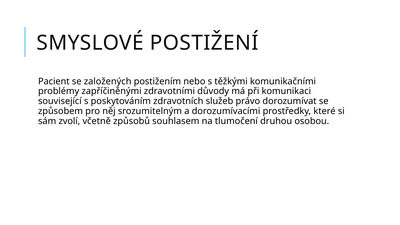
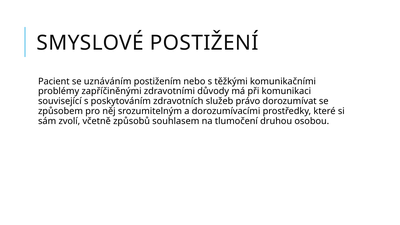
založených: založených -> uznáváním (108, 81)
